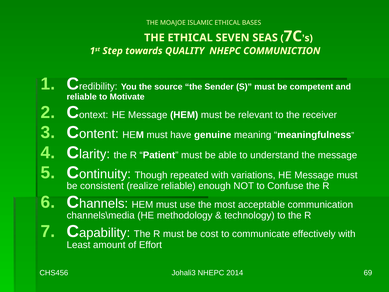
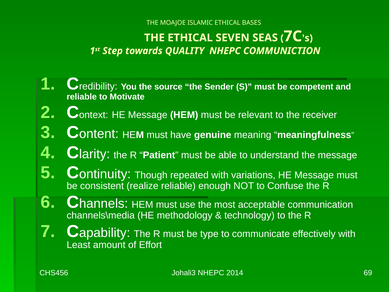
cost: cost -> type (209, 234)
